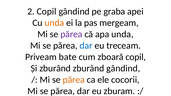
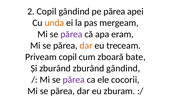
pe graba: graba -> părea (114, 11)
apa unda: unda -> eram (122, 34)
dar colour: blue -> orange (86, 46)
Priveam bate: bate -> copil (68, 57)
zboară copil: copil -> bate (136, 57)
părea colour: orange -> purple (74, 80)
